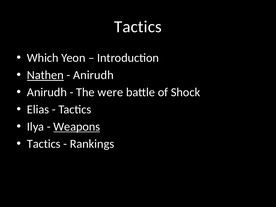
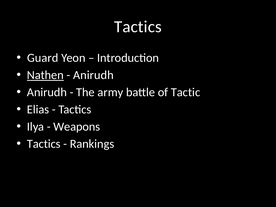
Which: Which -> Guard (43, 58)
were: were -> army (110, 92)
Shock: Shock -> Tactic (186, 92)
Weapons underline: present -> none (77, 127)
